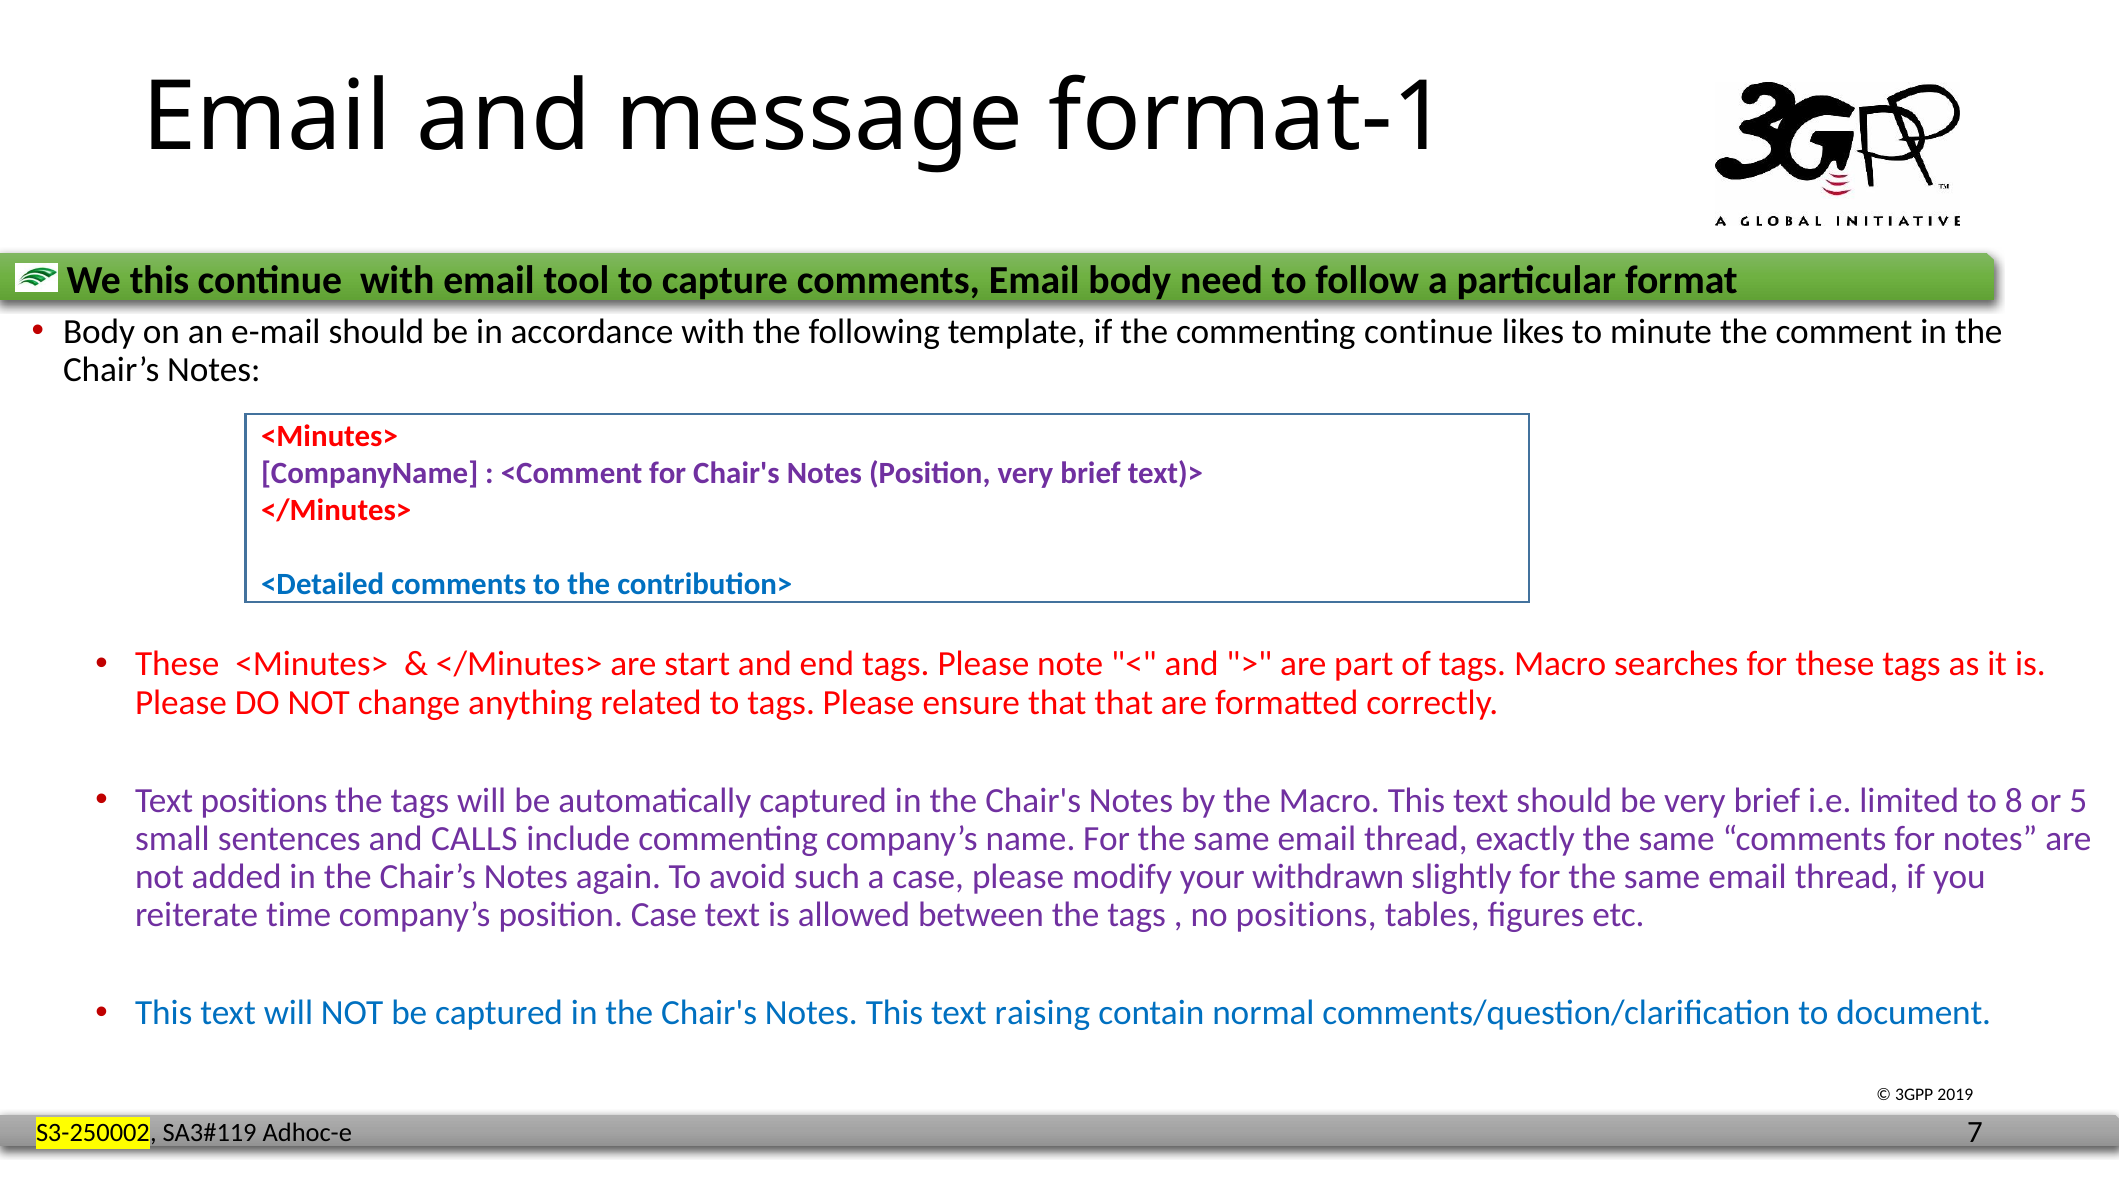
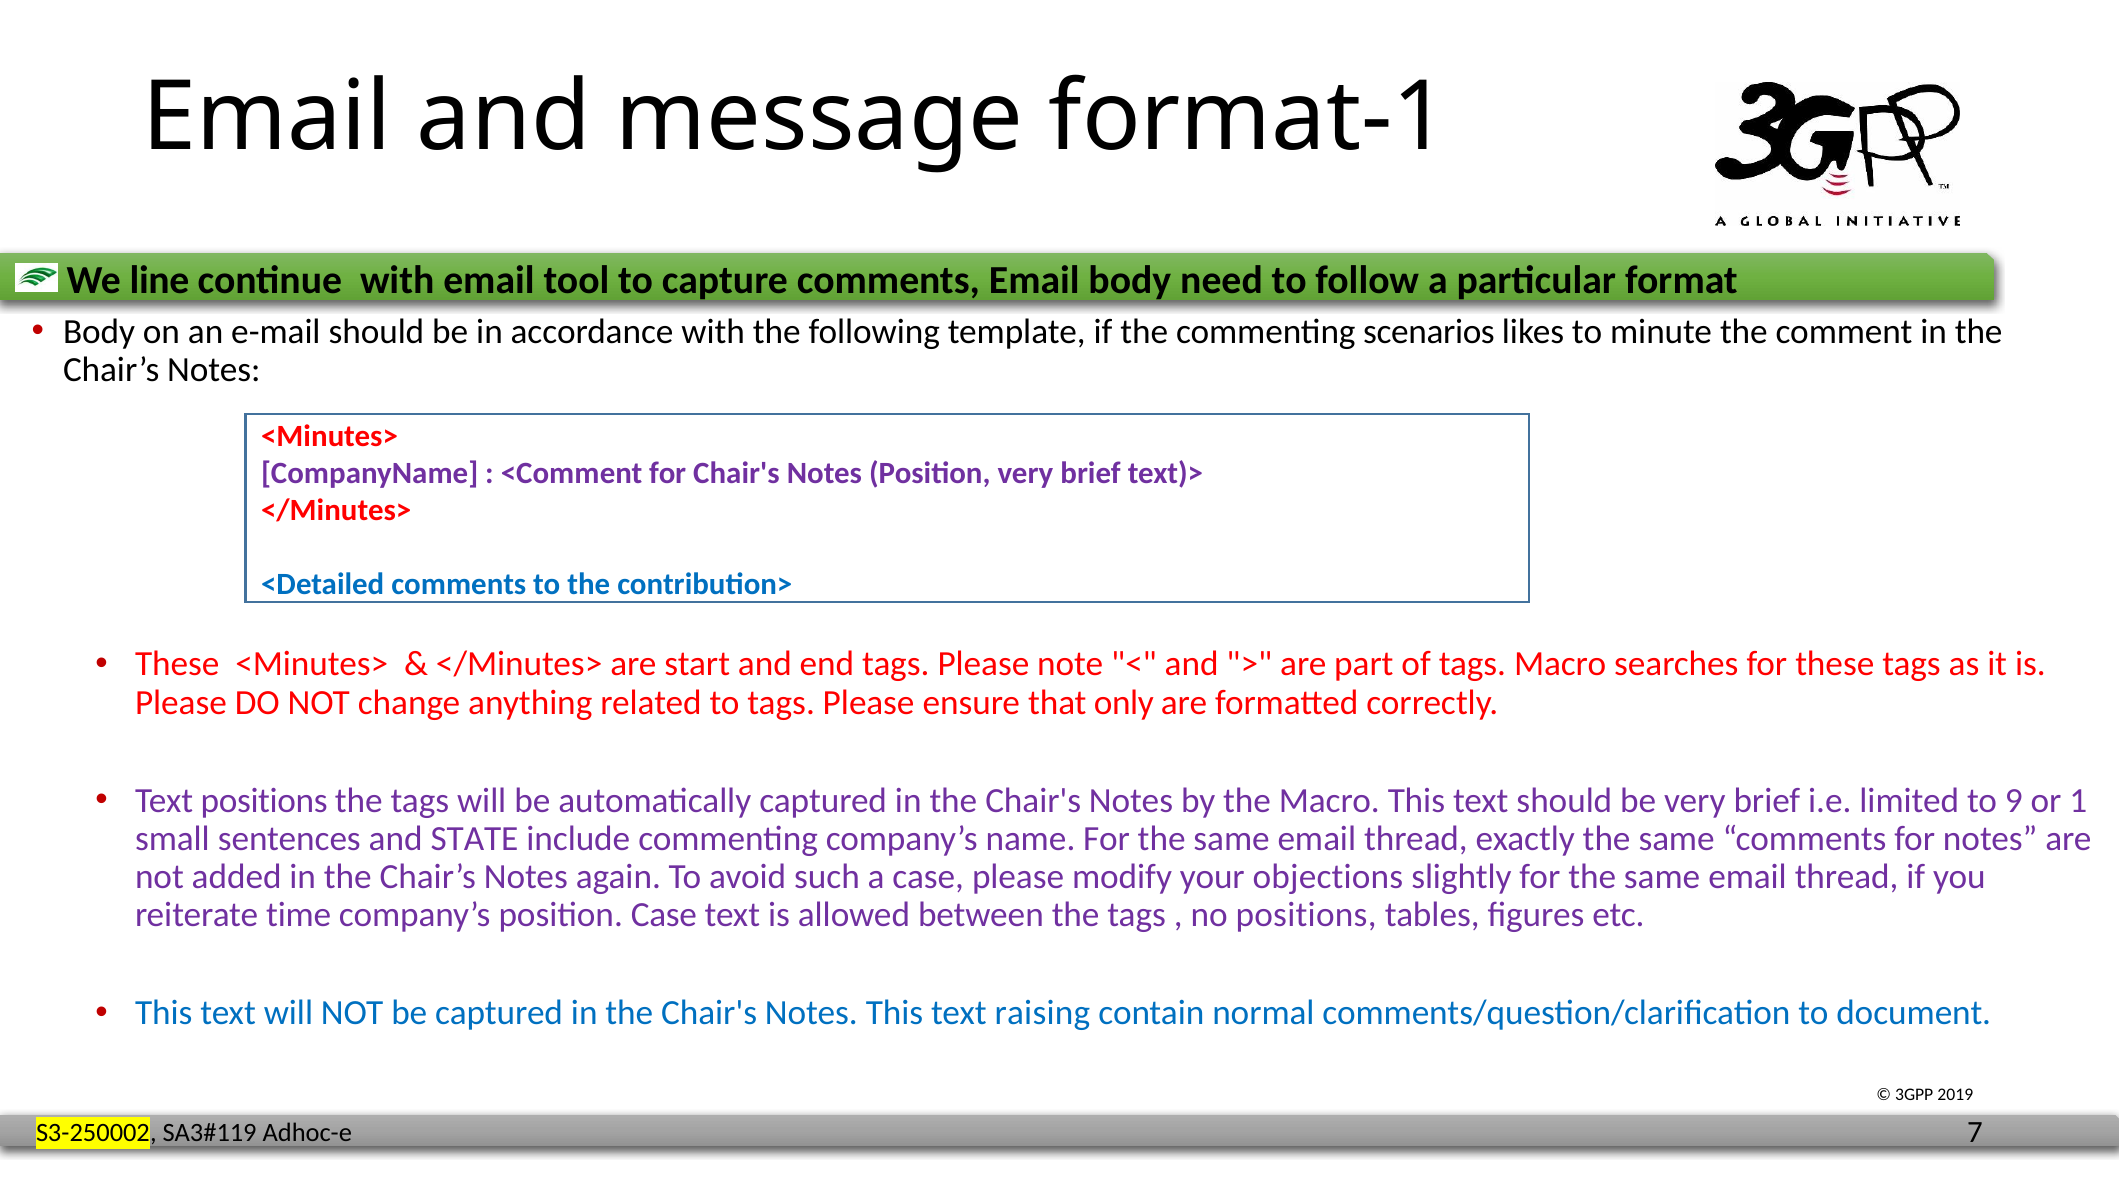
We this: this -> line (160, 280)
commenting continue: continue -> scenarios (1429, 331)
that that: that -> only (1124, 702)
8: 8 -> 9 (2014, 801)
5: 5 -> 1 (2078, 801)
CALLS: CALLS -> STATE (474, 839)
withdrawn: withdrawn -> objections (1328, 877)
